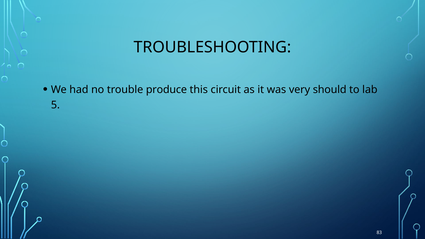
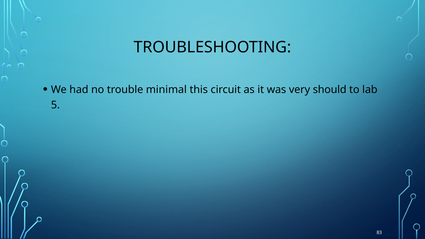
produce: produce -> minimal (166, 90)
